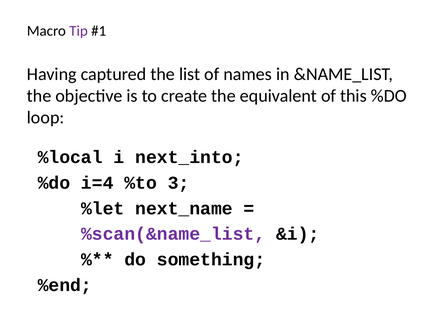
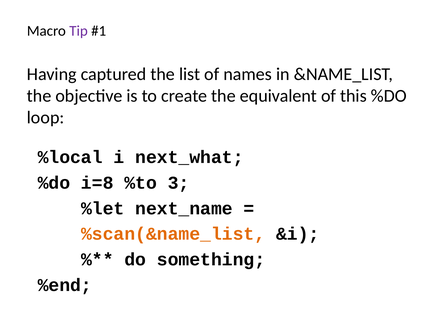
next_into: next_into -> next_what (189, 157)
i=4: i=4 -> i=8 (97, 183)
%scan(&name_list colour: purple -> orange (173, 234)
